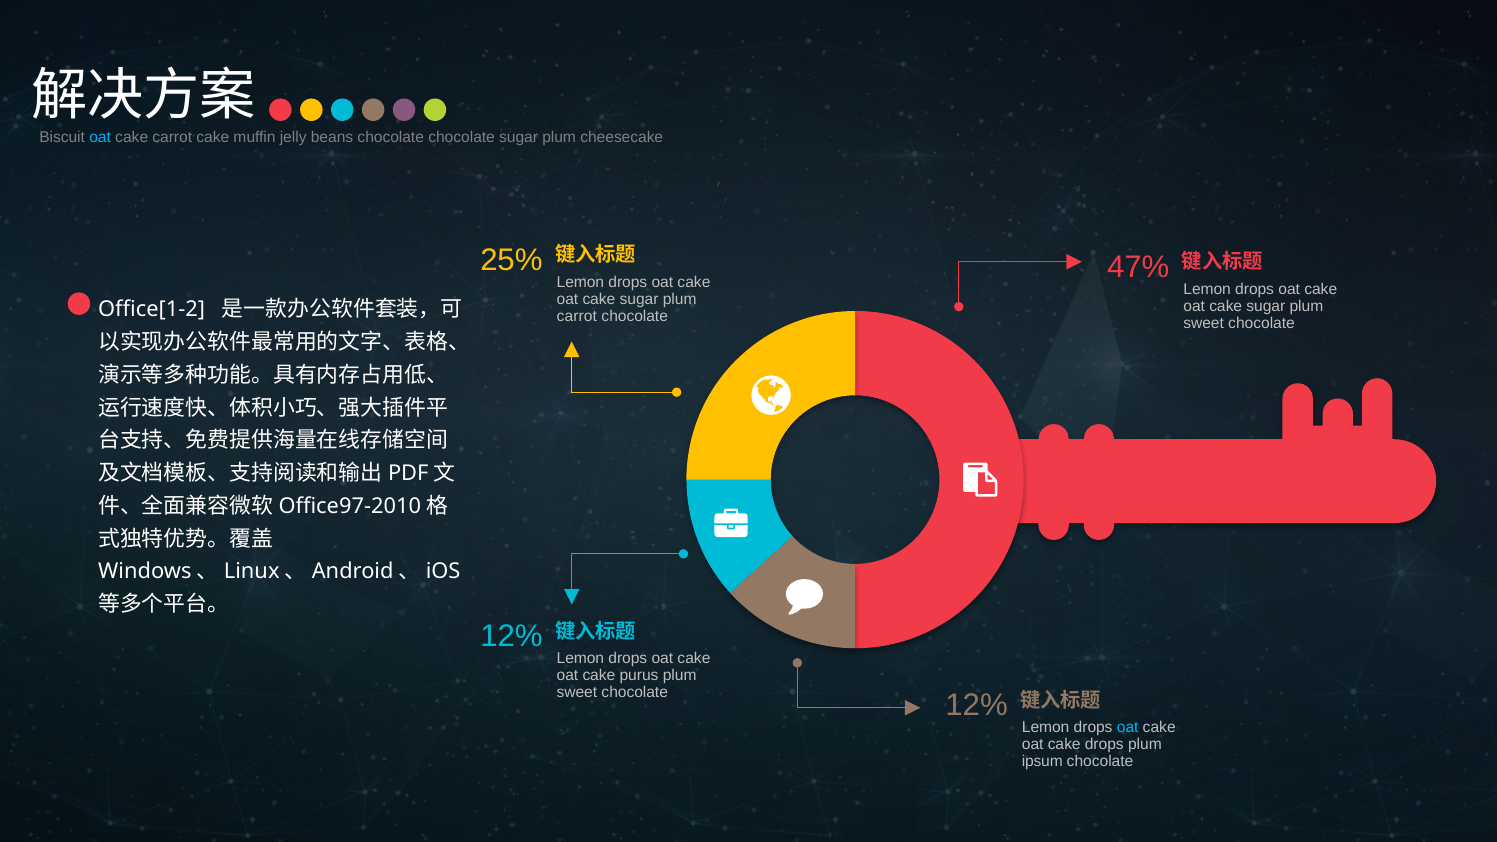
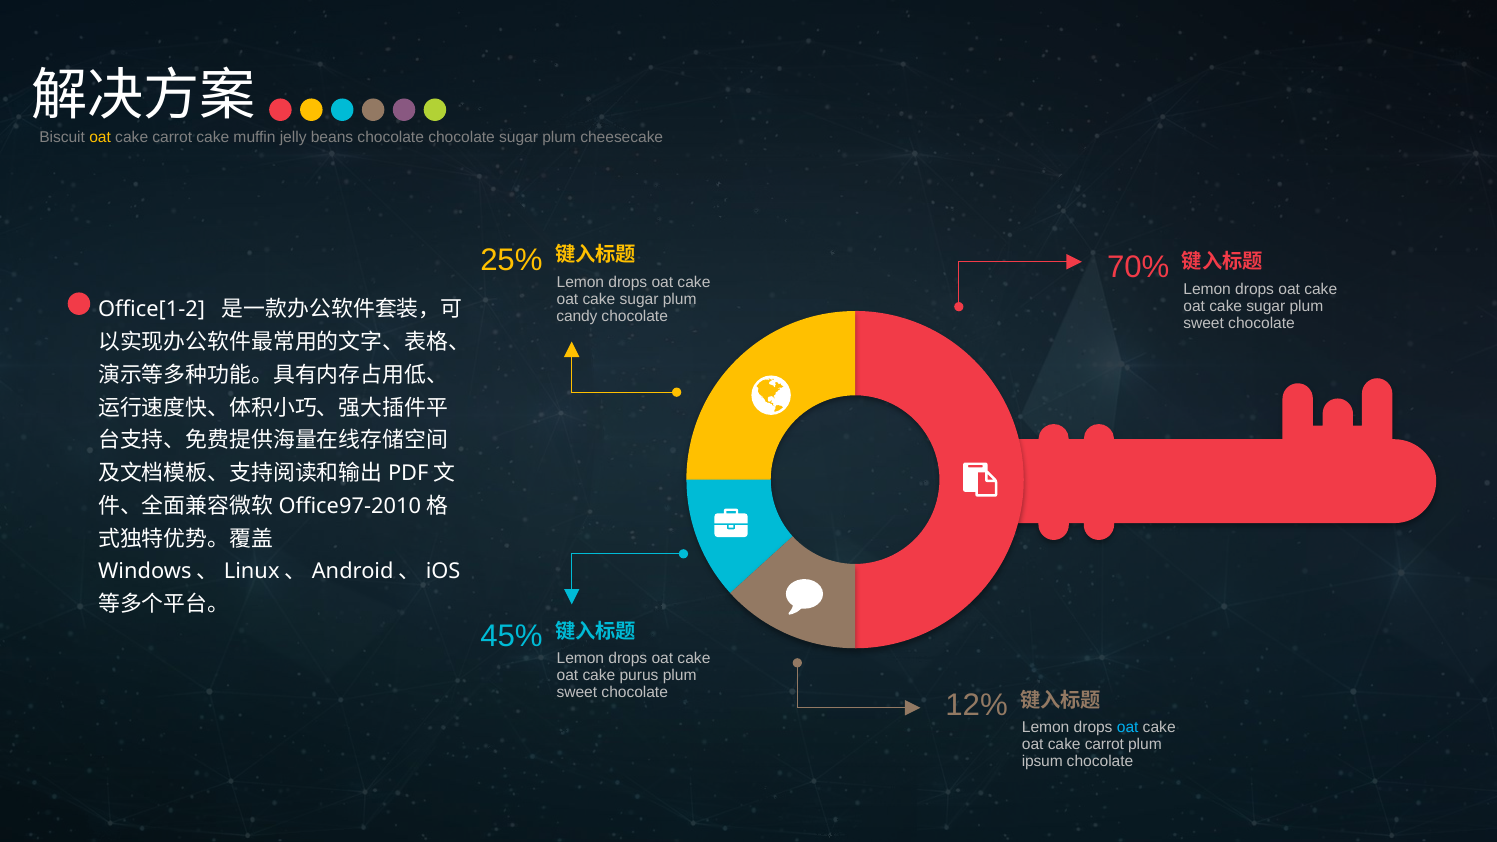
oat colour: light blue -> yellow (100, 138)
47%: 47% -> 70% (1138, 267)
carrot: carrot -> candy (577, 316)
12%: 12% -> 45% (511, 637)
drops: drops -> carrot (1104, 745)
